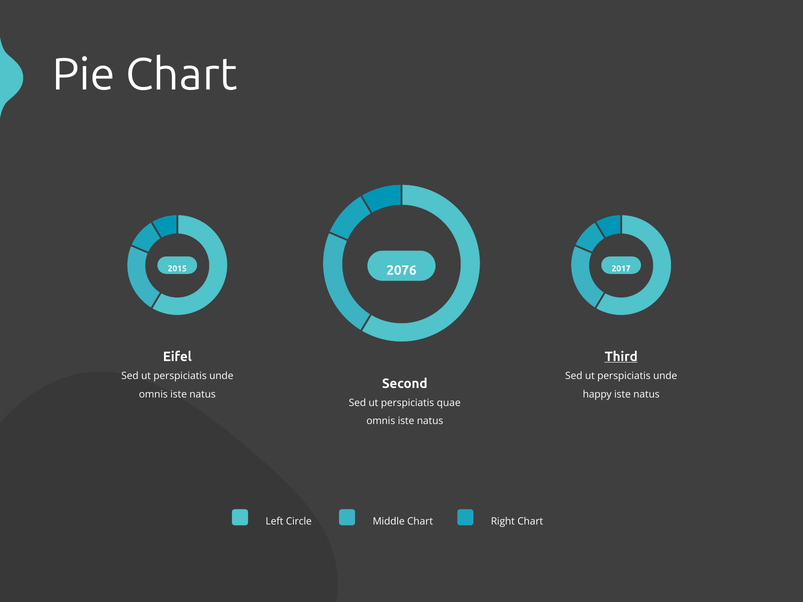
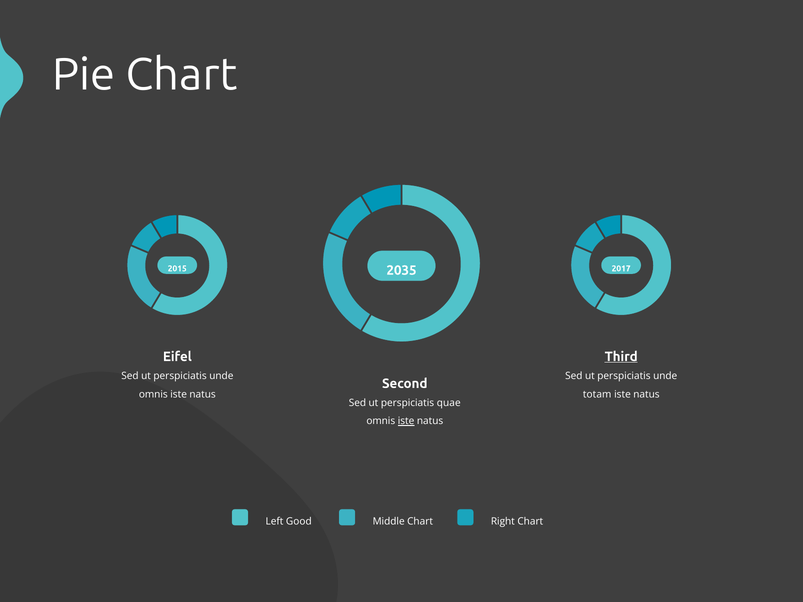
2076: 2076 -> 2035 (401, 270)
happy: happy -> totam (597, 394)
iste underline: none -> present (406, 421)
Circle: Circle -> Good (299, 522)
